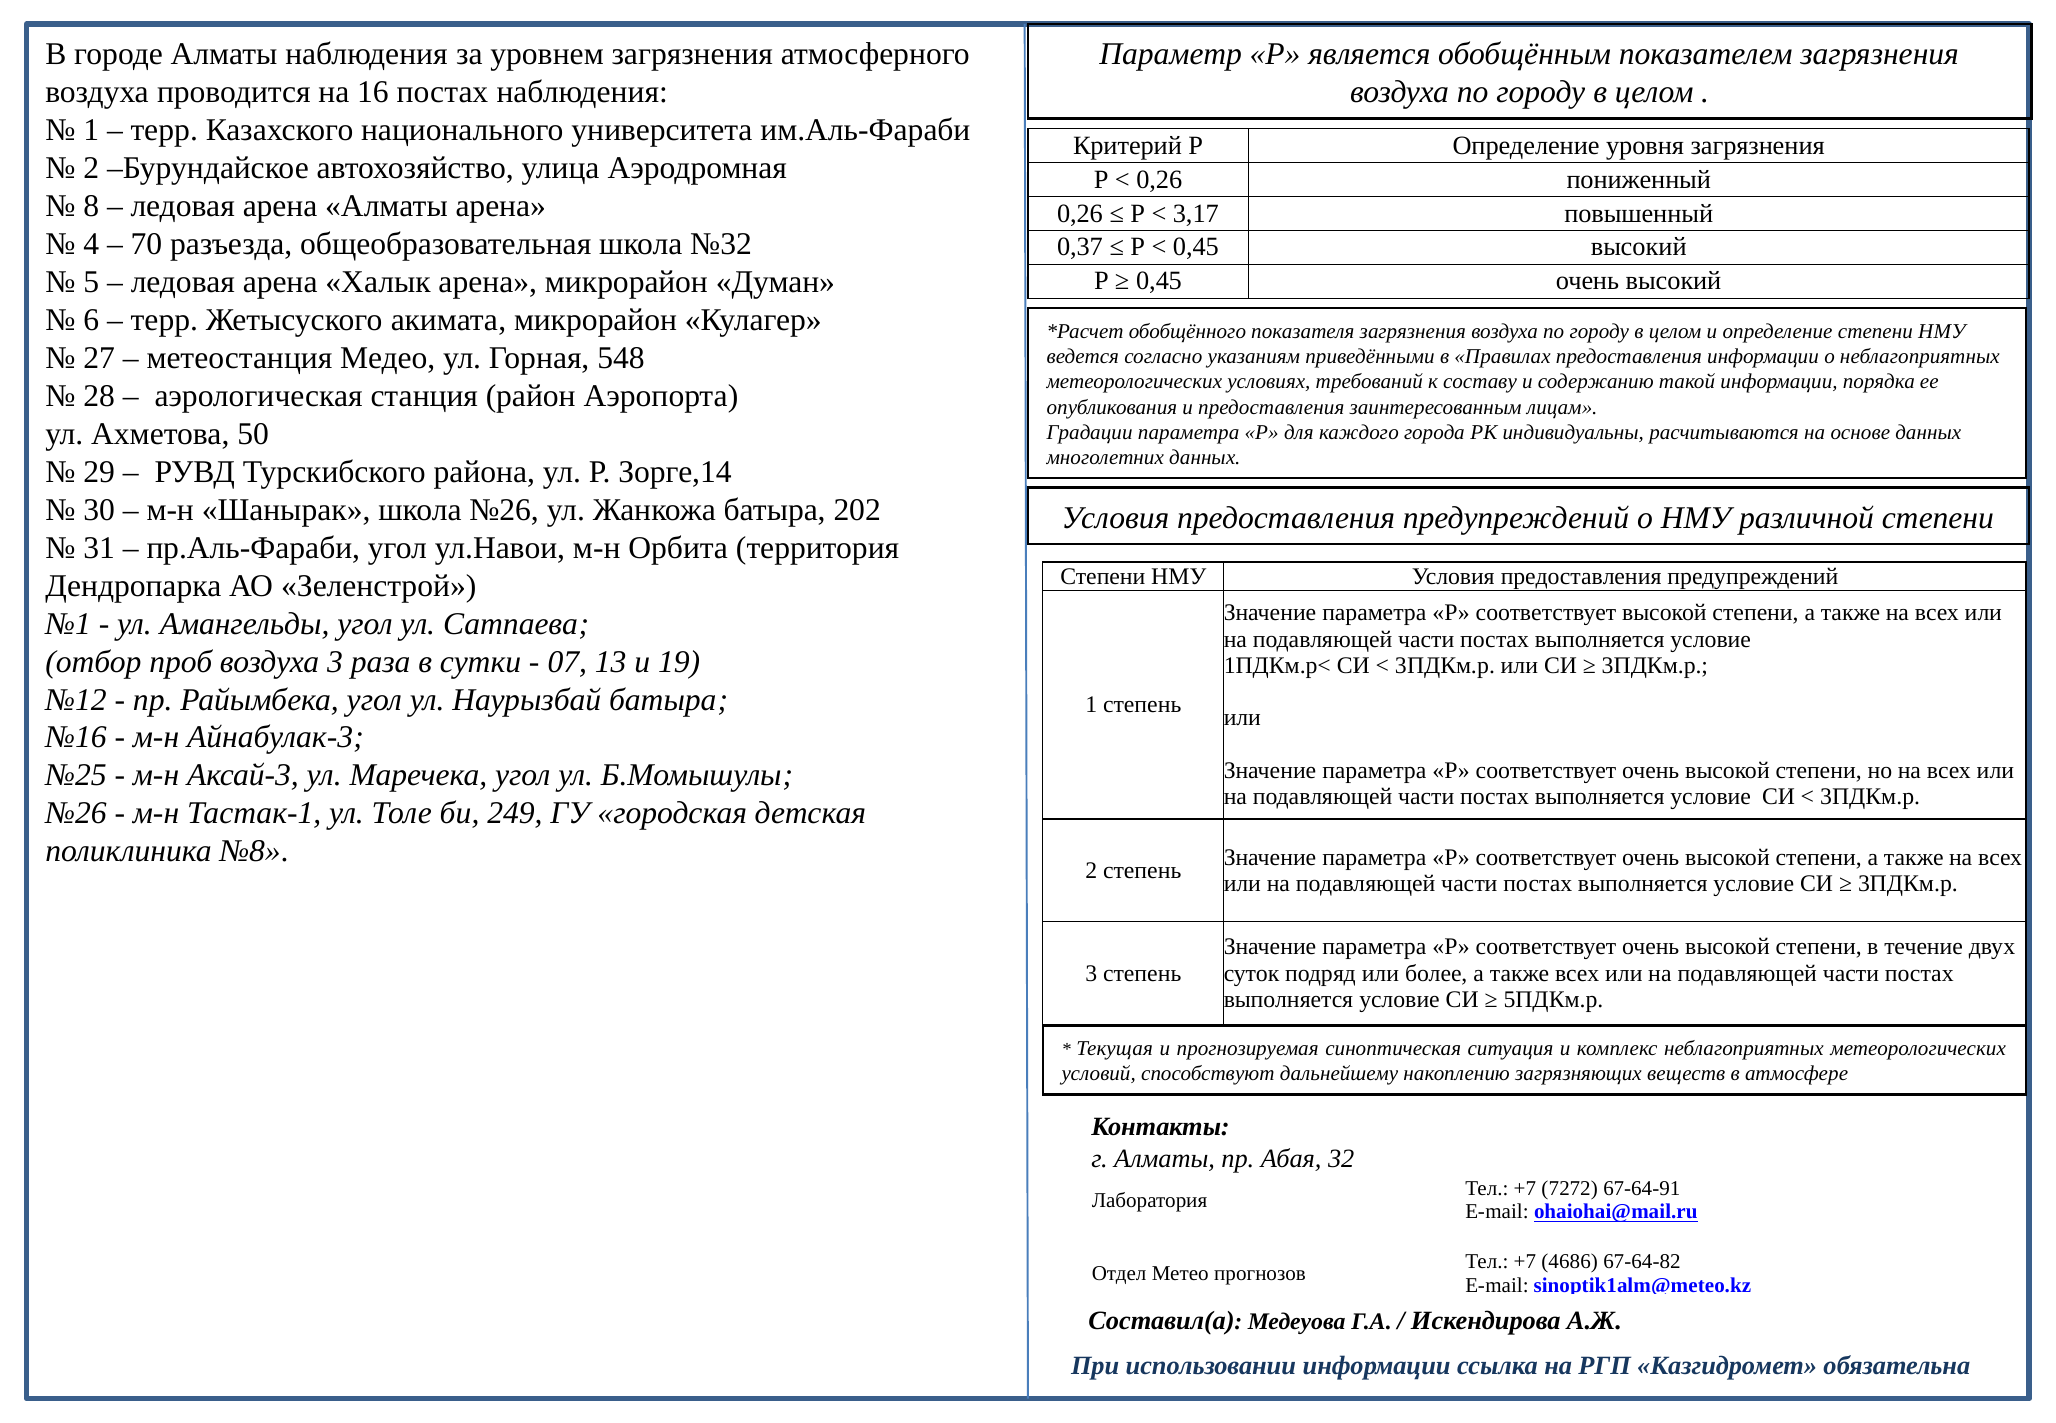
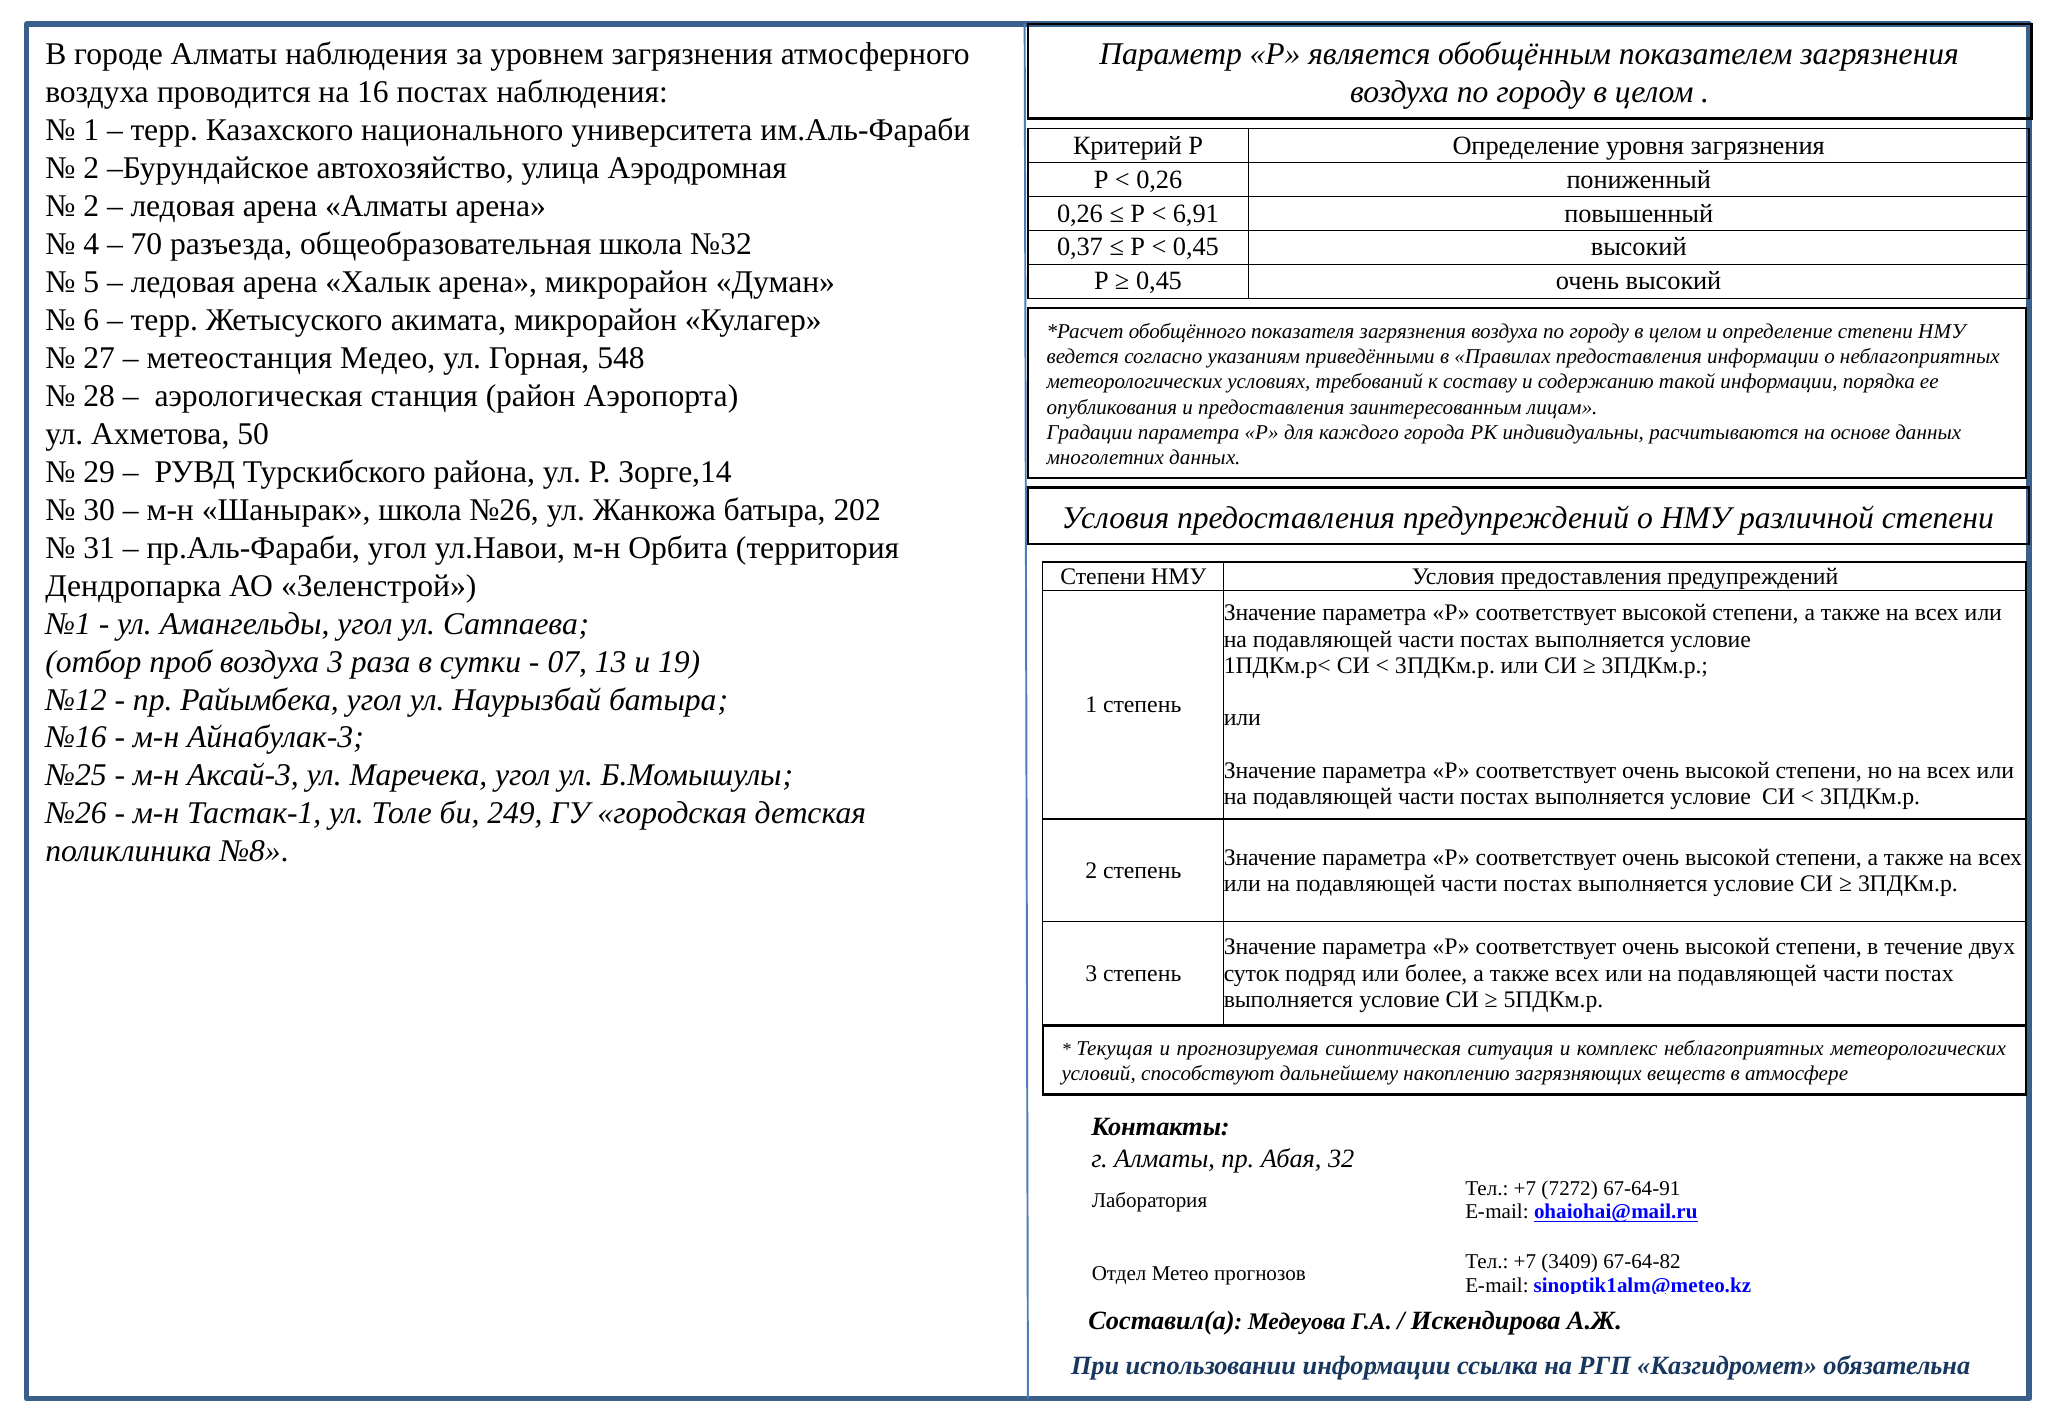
8: 8 -> 2 (91, 206)
3,17: 3,17 -> 6,91 (1196, 213)
4686: 4686 -> 3409 (1570, 1262)
